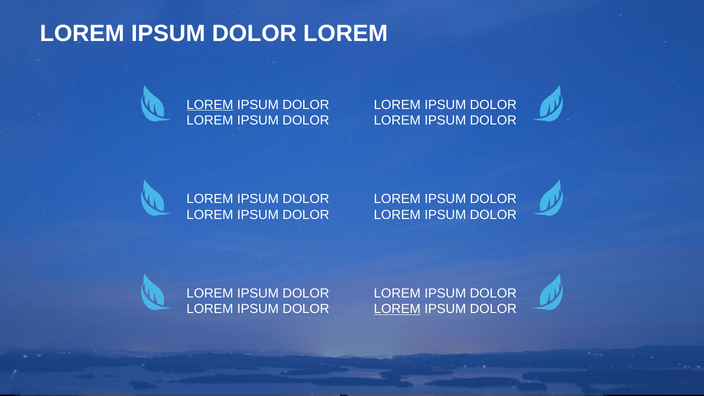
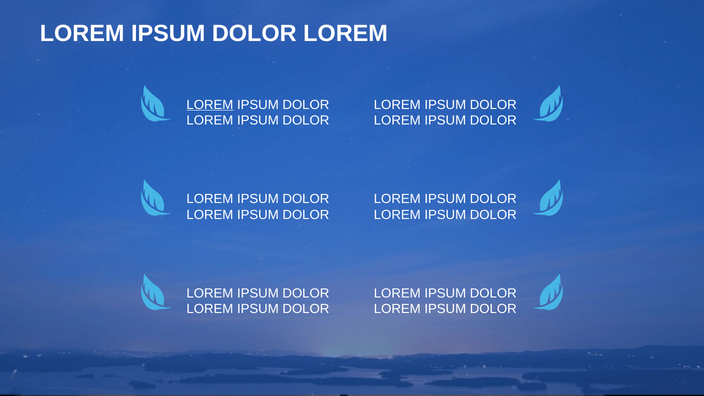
LOREM underline: present -> none (397, 309)
